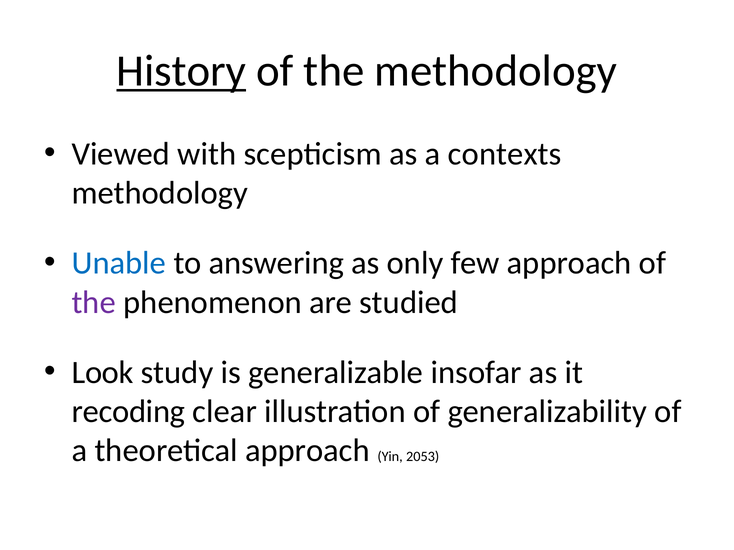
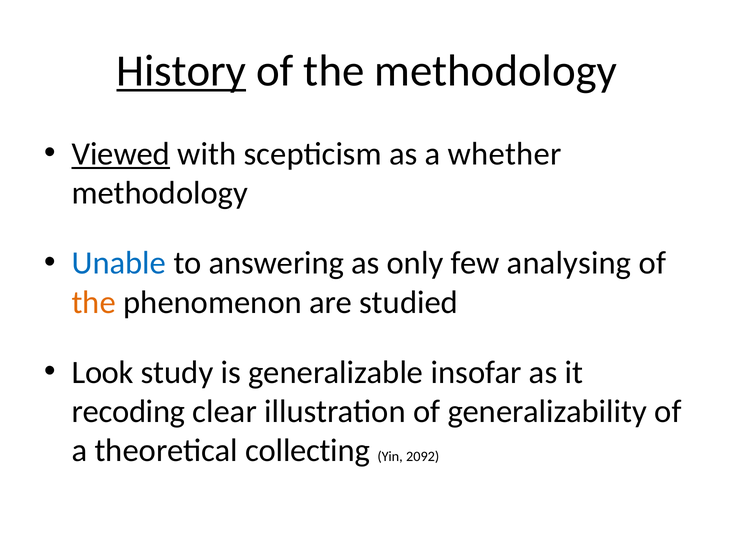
Viewed underline: none -> present (121, 154)
contexts: contexts -> whether (505, 154)
few approach: approach -> analysing (569, 263)
the colour: purple -> orange (94, 303)
theoretical approach: approach -> collecting (308, 451)
2053: 2053 -> 2092 (423, 457)
